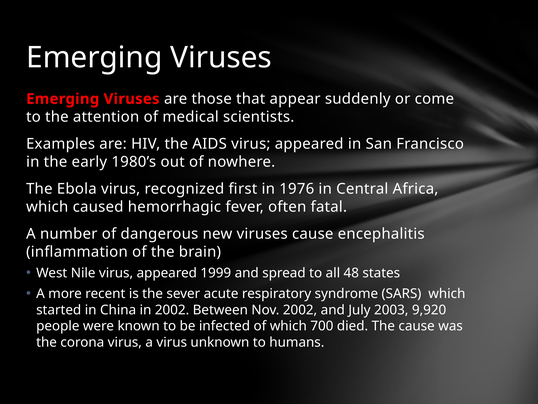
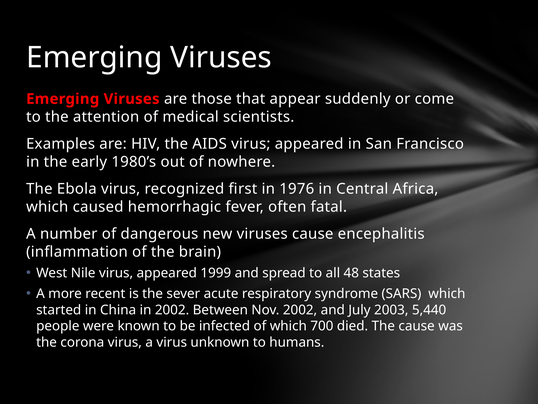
9,920: 9,920 -> 5,440 (429, 310)
